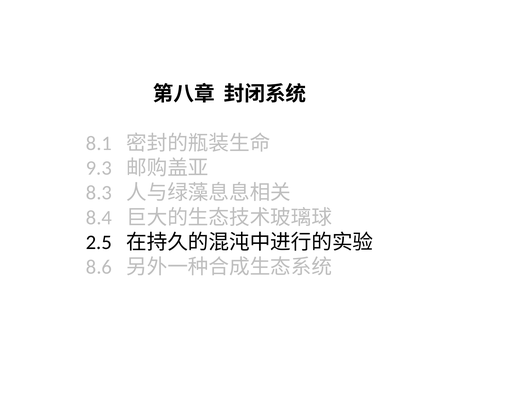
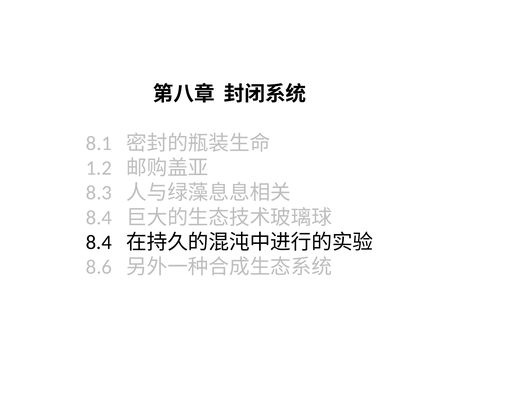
9.3: 9.3 -> 1.2 (99, 168)
2.5: 2.5 -> 8.4 (99, 243)
